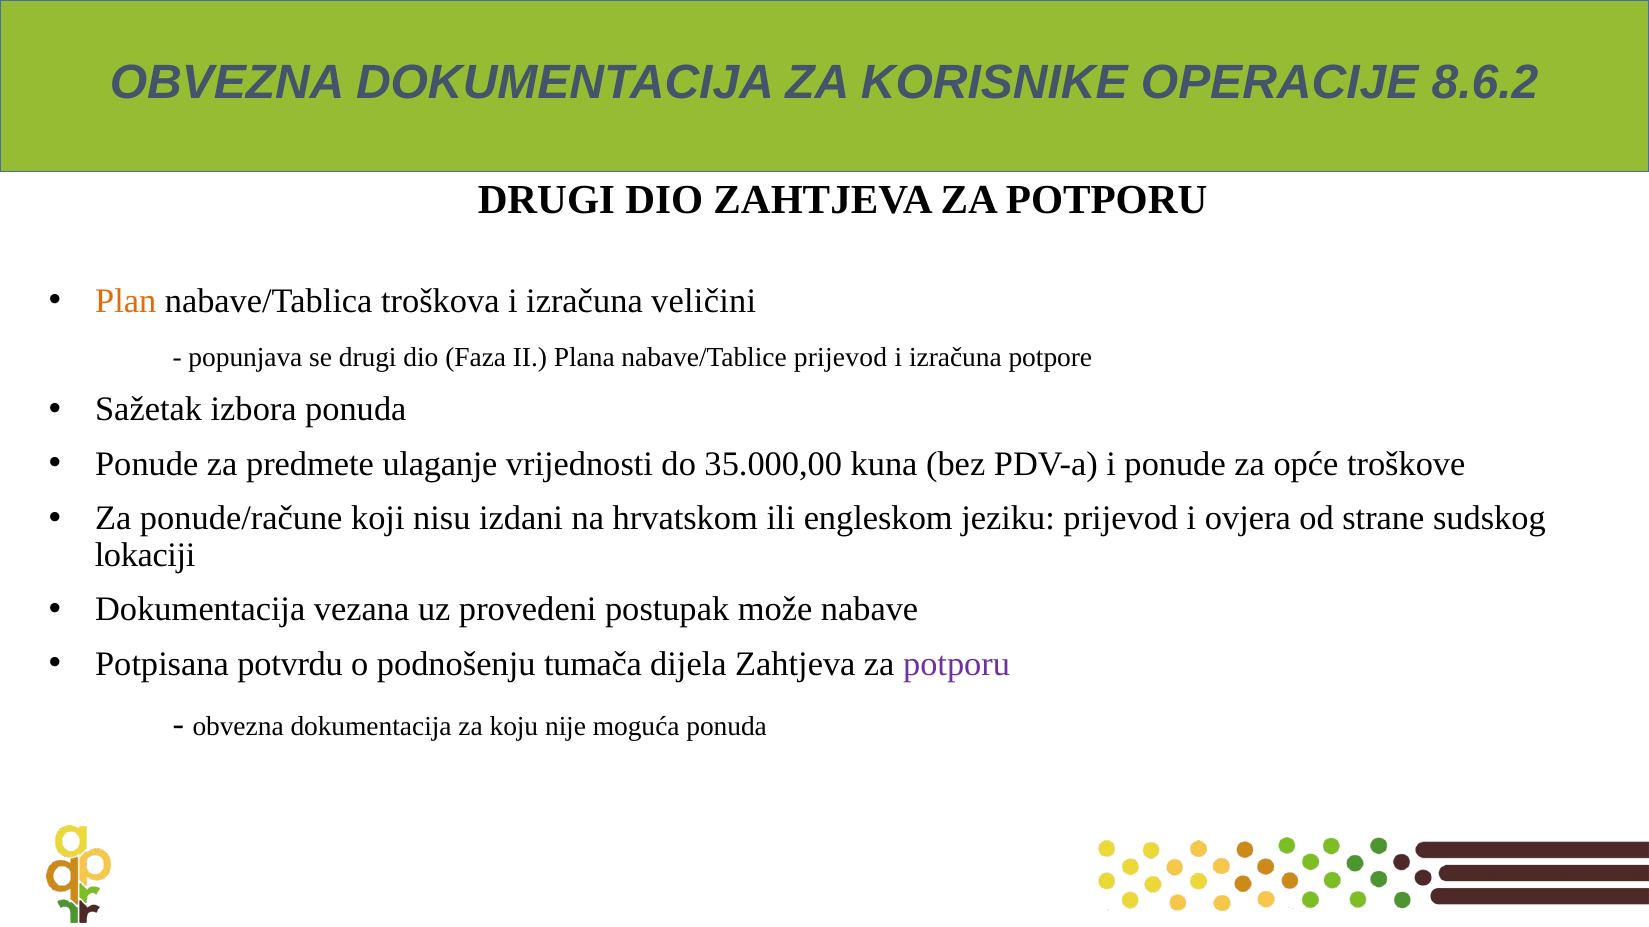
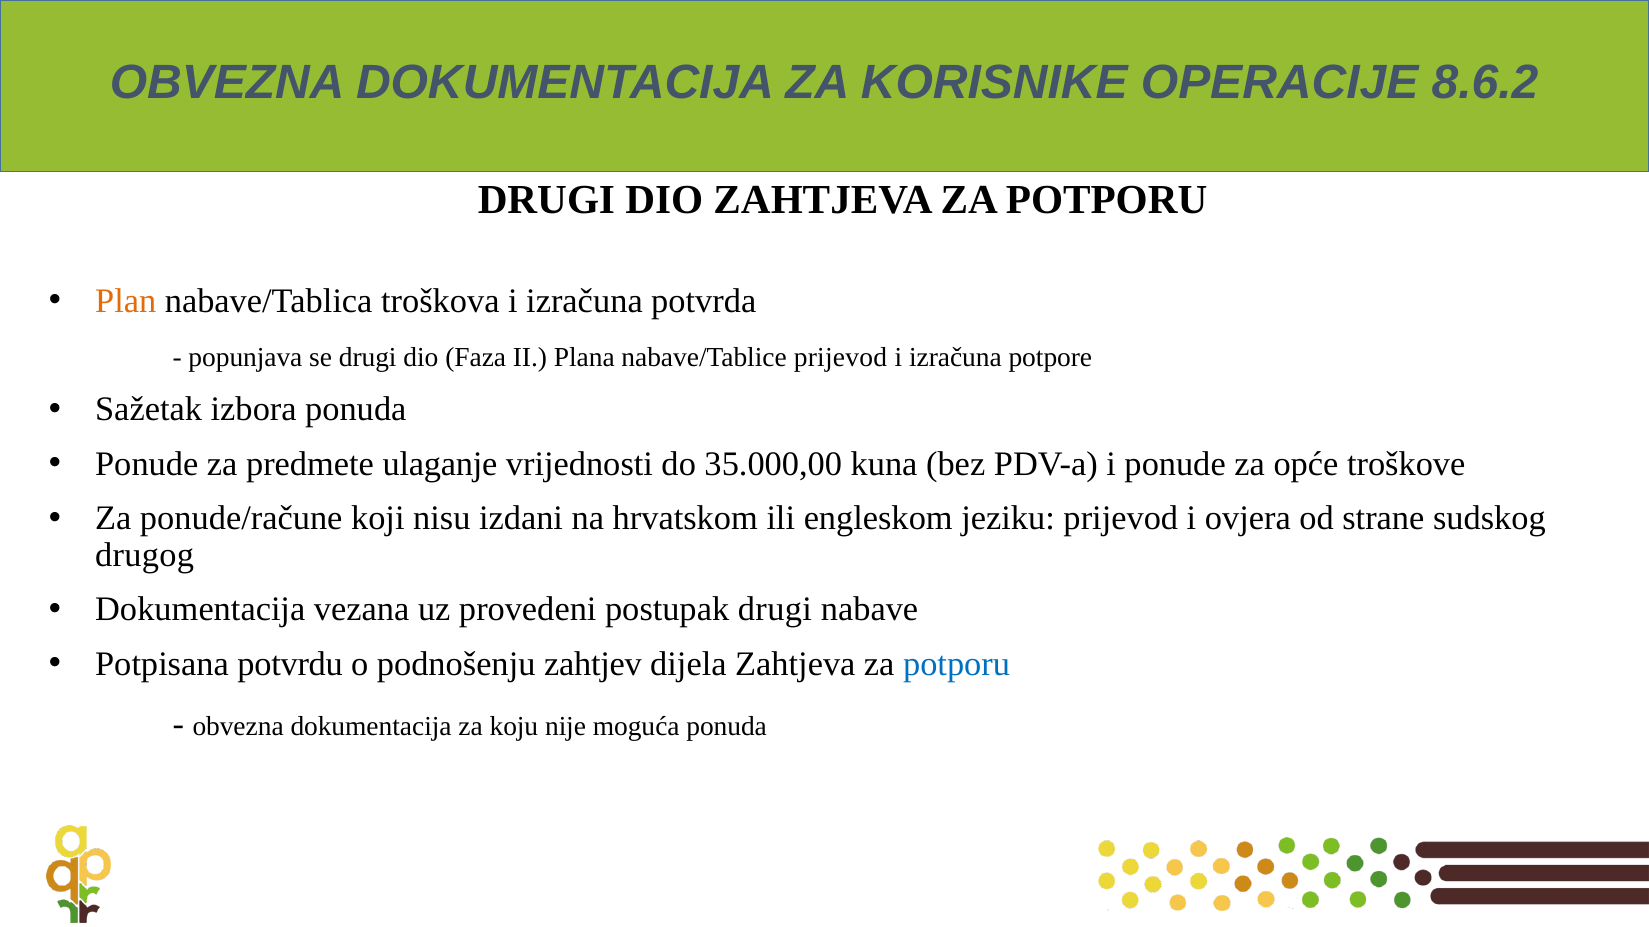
veličini: veličini -> potvrda (704, 301)
lokaciji: lokaciji -> drugog (145, 556)
postupak može: može -> drugi (775, 610)
tumača: tumača -> zahtjev (593, 664)
potporu colour: purple -> blue (957, 664)
